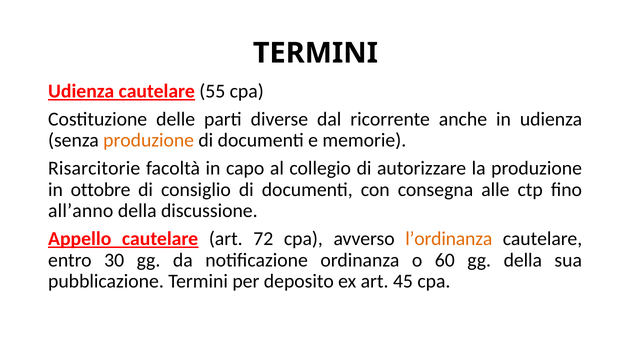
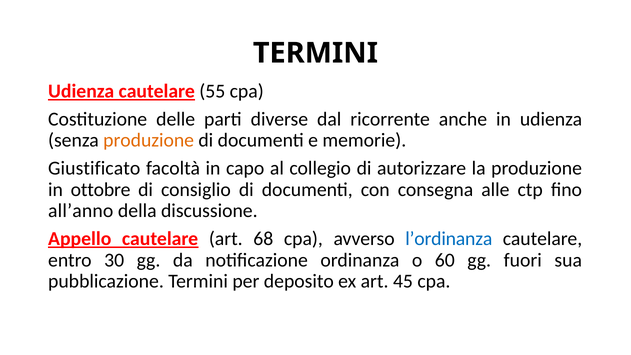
Risarcitorie: Risarcitorie -> Giustificato (94, 168)
72: 72 -> 68 (263, 239)
l’ordinanza colour: orange -> blue (449, 239)
gg della: della -> fuori (523, 260)
